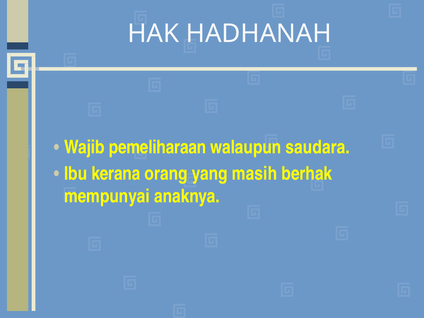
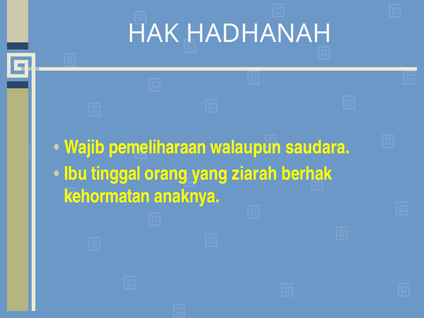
kerana: kerana -> tinggal (116, 174)
masih: masih -> ziarah (255, 174)
mempunyai: mempunyai -> kehormatan (107, 196)
